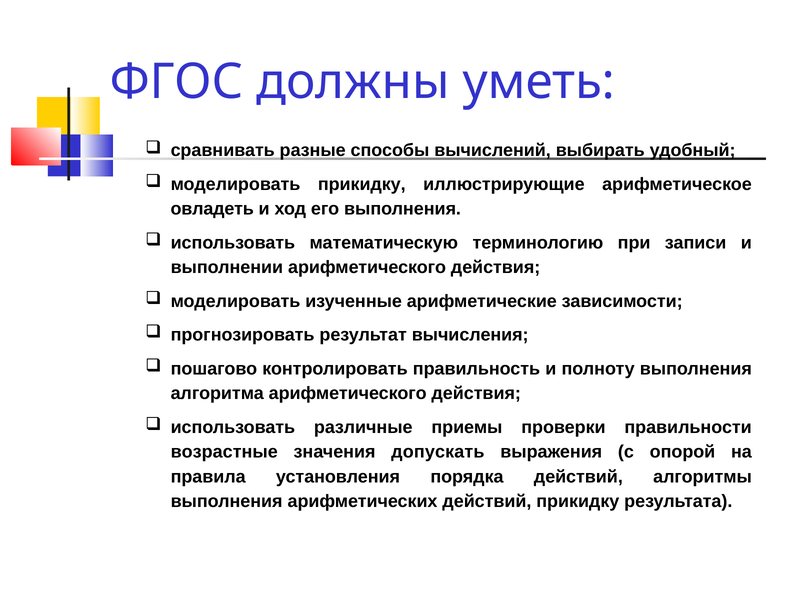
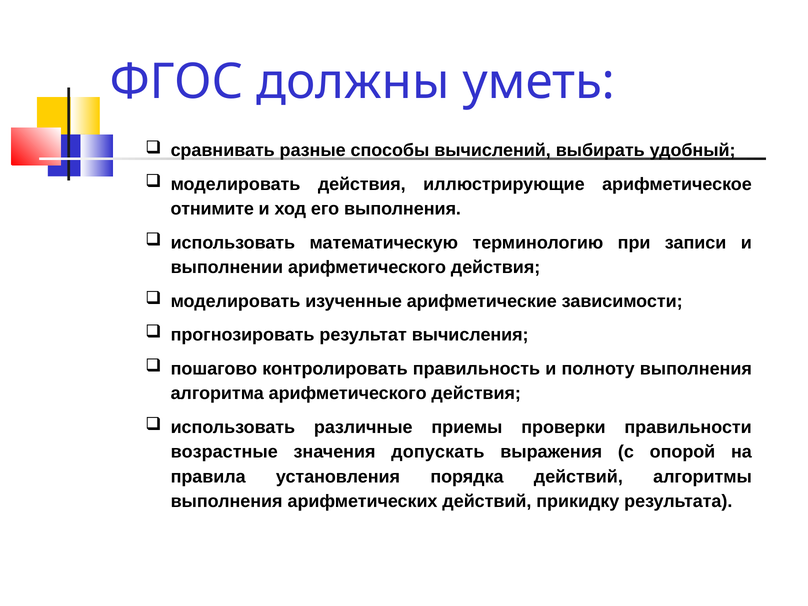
моделировать прикидку: прикидку -> действия (362, 184)
овладеть: овладеть -> отнимите (212, 209)
